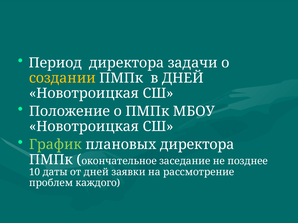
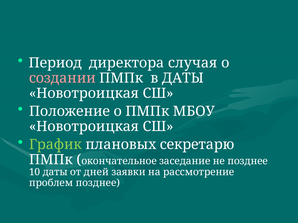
задачи: задачи -> случая (193, 63)
создании colour: yellow -> pink (62, 78)
в ДНЕЙ: ДНЕЙ -> ДАТЫ (183, 78)
плановых директора: директора -> секретарю (197, 145)
проблем каждого: каждого -> позднее (98, 183)
